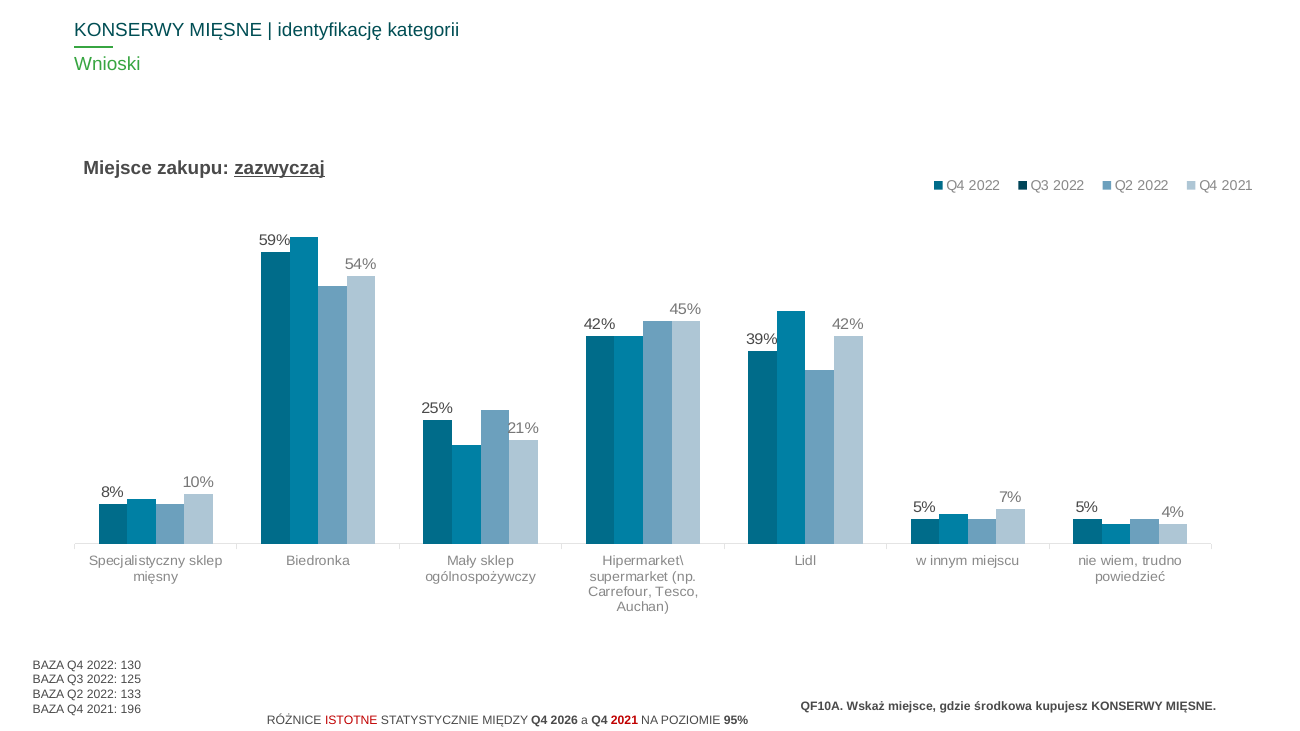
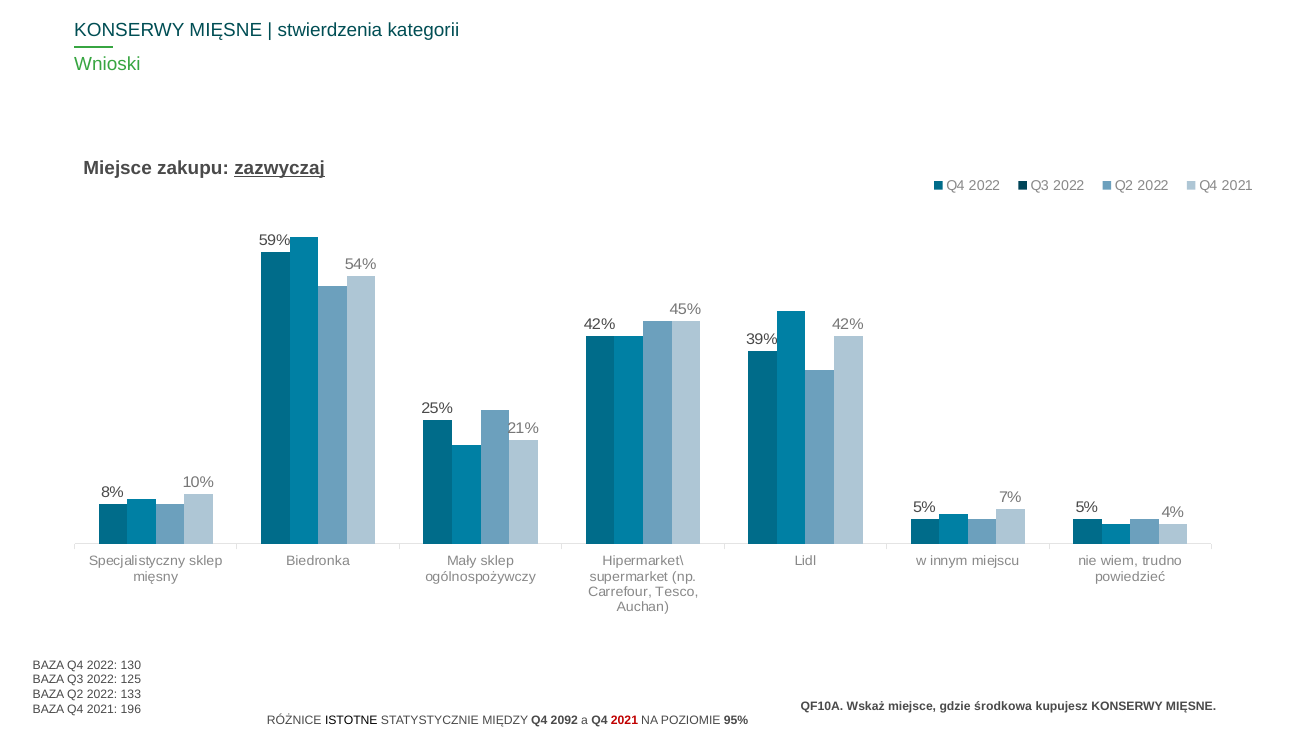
identyfikację: identyfikację -> stwierdzenia (330, 30)
ISTOTNE colour: red -> black (351, 721)
2026: 2026 -> 2092 (564, 721)
